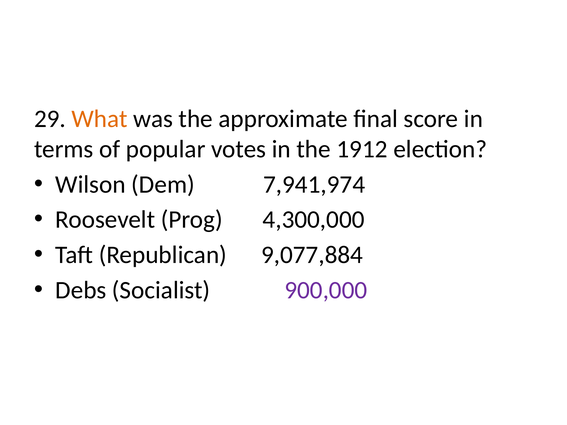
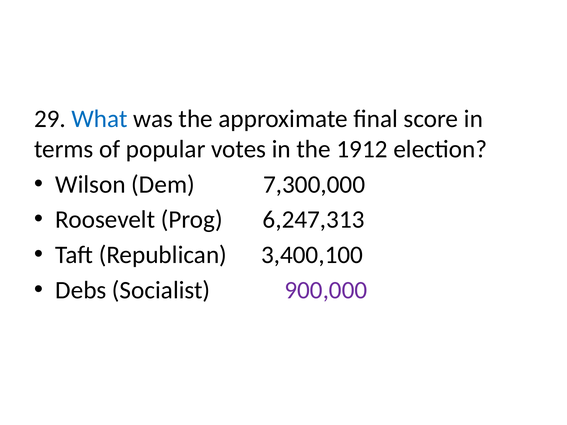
What colour: orange -> blue (100, 119)
7,941,974: 7,941,974 -> 7,300,000 (314, 184)
4,300,000: 4,300,000 -> 6,247,313 (314, 220)
9,077,884: 9,077,884 -> 3,400,100 (312, 255)
